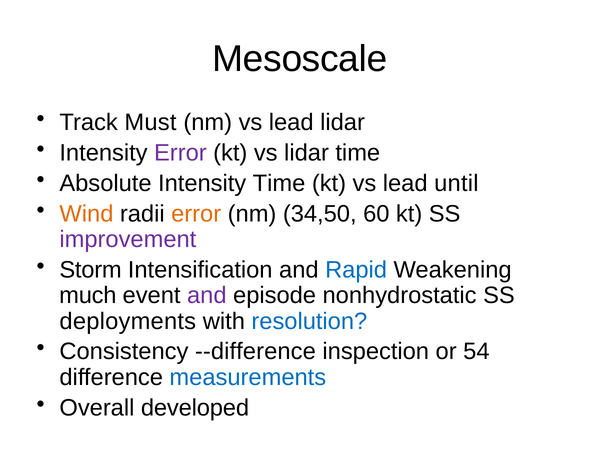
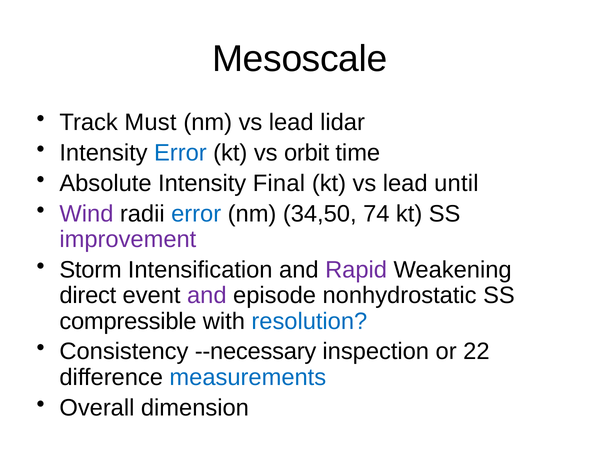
Error colour: purple -> blue (180, 153)
vs lidar: lidar -> orbit (307, 153)
Intensity Time: Time -> Final (279, 183)
Wind colour: orange -> purple (86, 214)
error colour: orange -> blue (196, 214)
60: 60 -> 74 (376, 214)
Rapid colour: blue -> purple (356, 270)
much: much -> direct (88, 295)
deployments: deployments -> compressible (128, 321)
--difference: --difference -> --necessary (256, 351)
54: 54 -> 22 (476, 351)
developed: developed -> dimension (195, 407)
